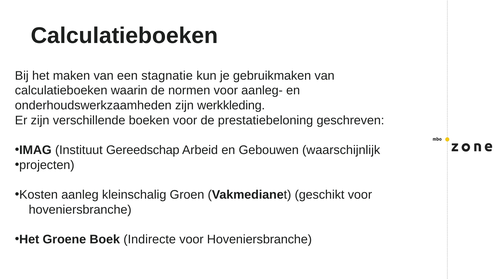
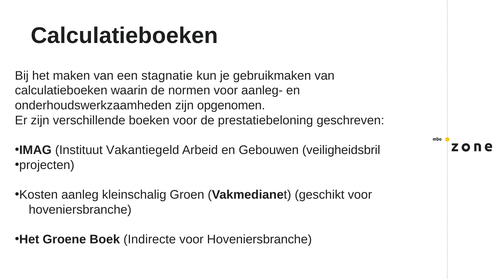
werkkleding: werkkleding -> opgenomen (231, 106)
Gereedschap: Gereedschap -> Vakantiegeld (143, 150)
waarschijnlijk: waarschijnlijk -> veiligheidsbril (341, 150)
